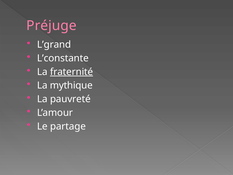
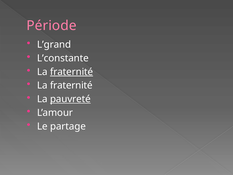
Préjuge: Préjuge -> Période (51, 26)
mythique: mythique -> fraternité (71, 85)
pauvreté underline: none -> present (70, 99)
